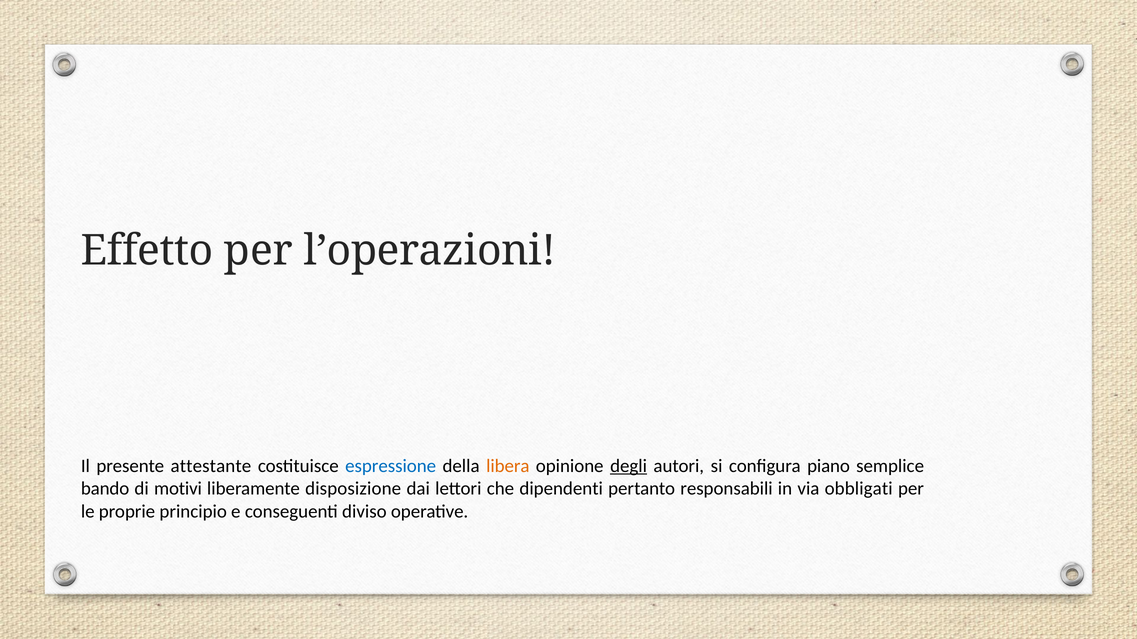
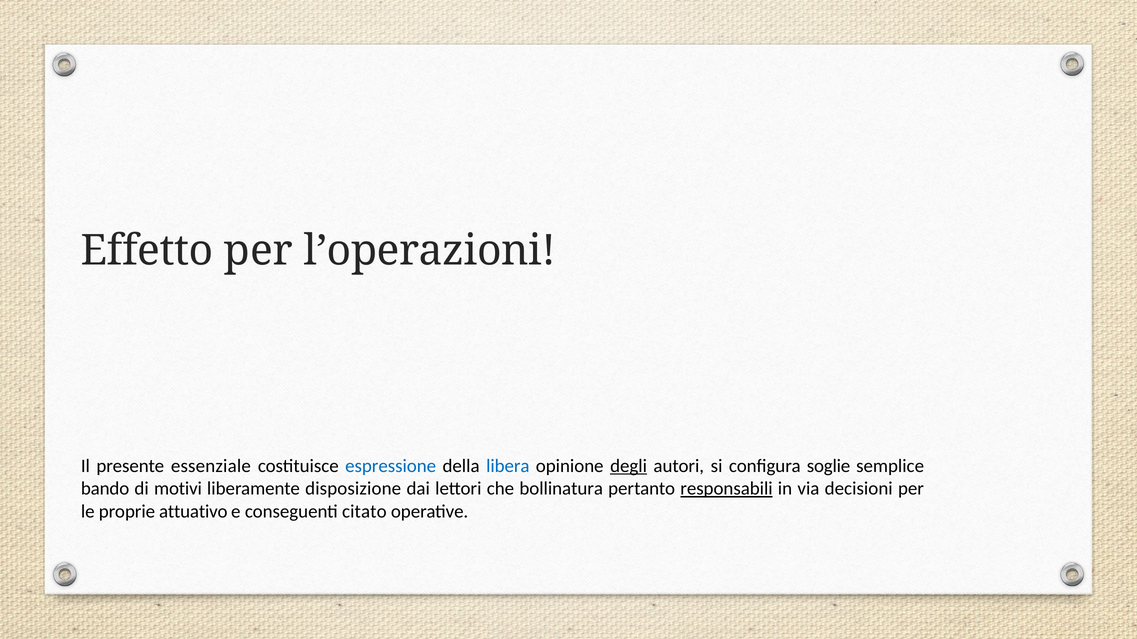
attestante: attestante -> essenziale (211, 466)
libera colour: orange -> blue (508, 466)
piano: piano -> soglie (829, 466)
dipendenti: dipendenti -> bollinatura (561, 489)
responsabili underline: none -> present (726, 489)
obbligati: obbligati -> decisioni (859, 489)
principio: principio -> attuativo (193, 512)
diviso: diviso -> citato (364, 512)
